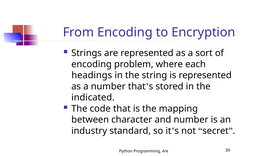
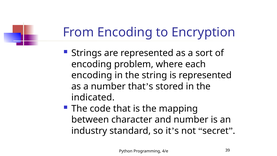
headings: headings -> encoding (92, 75)
